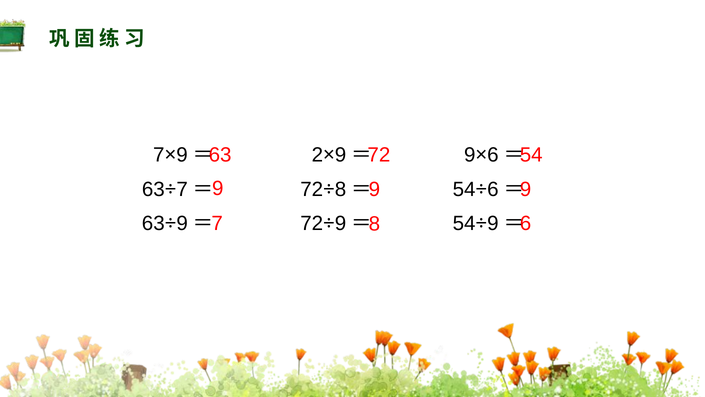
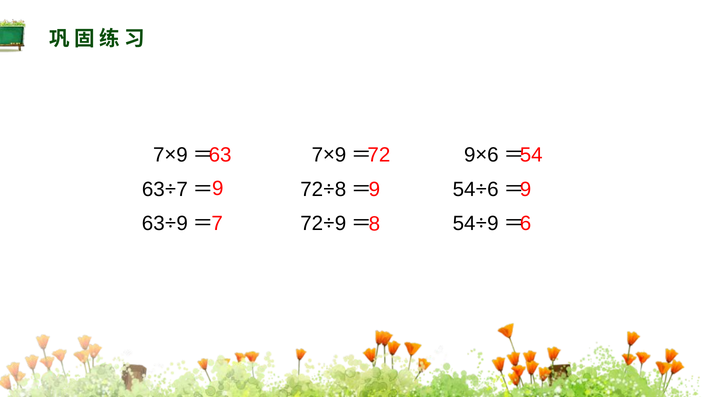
2: 2 -> 7 (317, 155)
